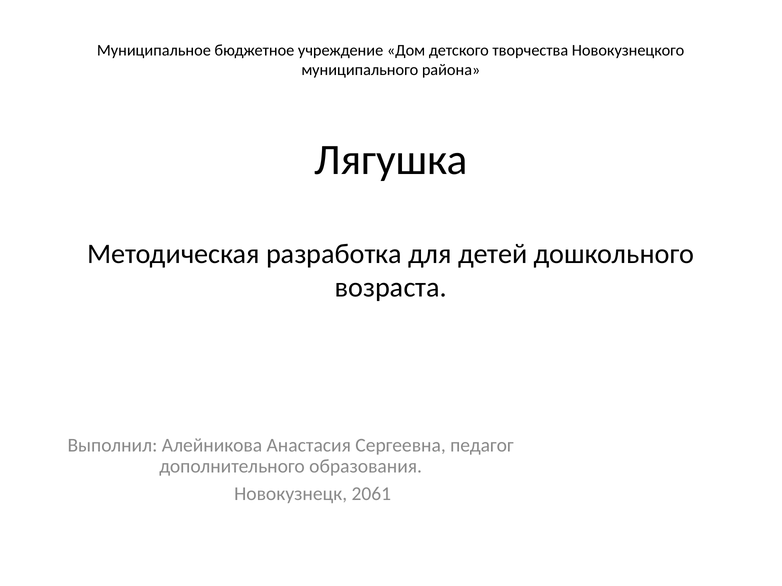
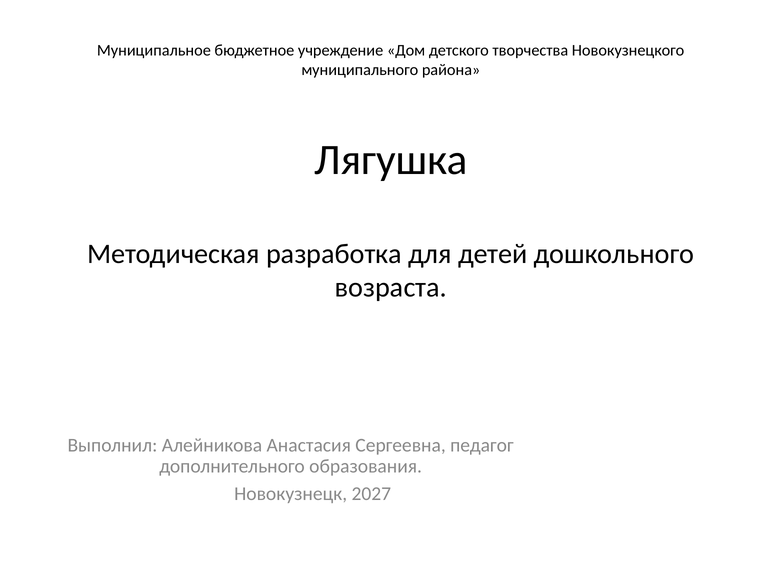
2061: 2061 -> 2027 (371, 494)
